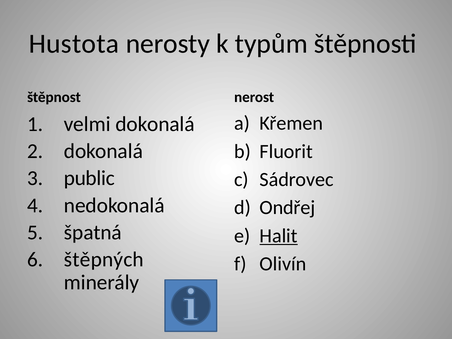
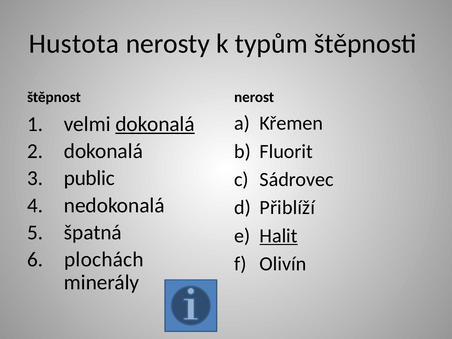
dokonalá underline: none -> present (155, 124)
Ondřej: Ondřej -> Přiblíží (287, 208)
štěpných: štěpných -> plochách (104, 260)
